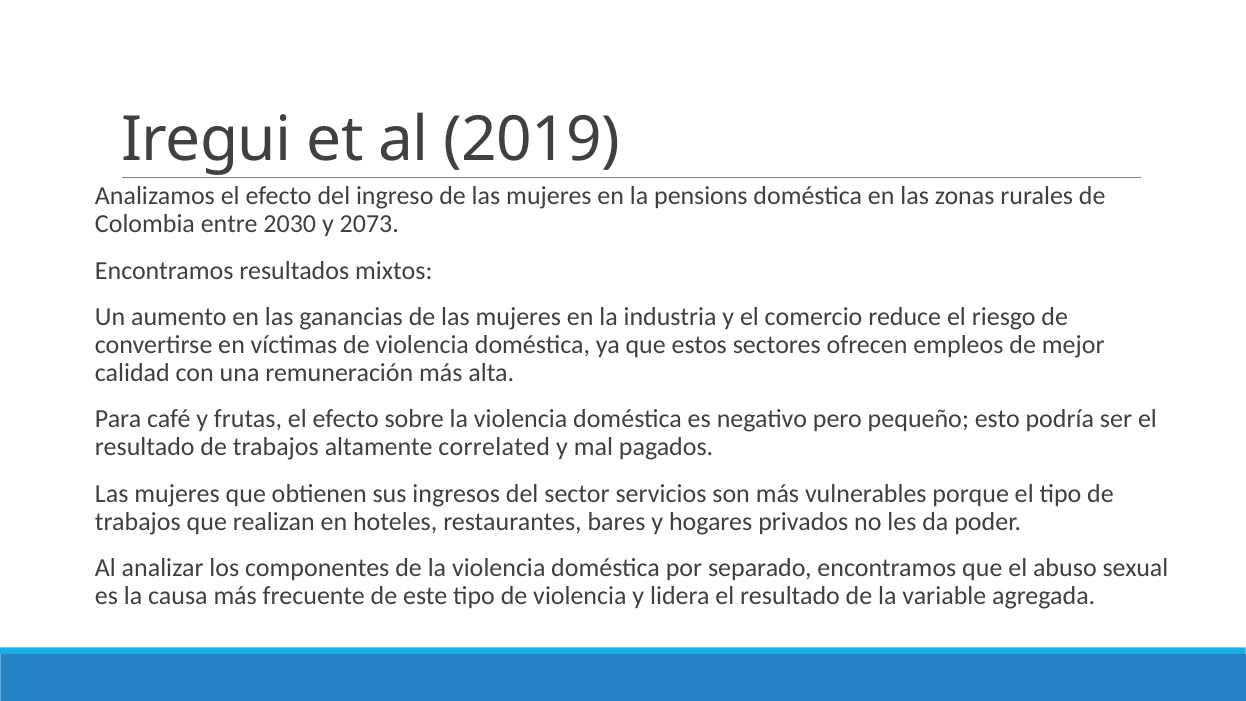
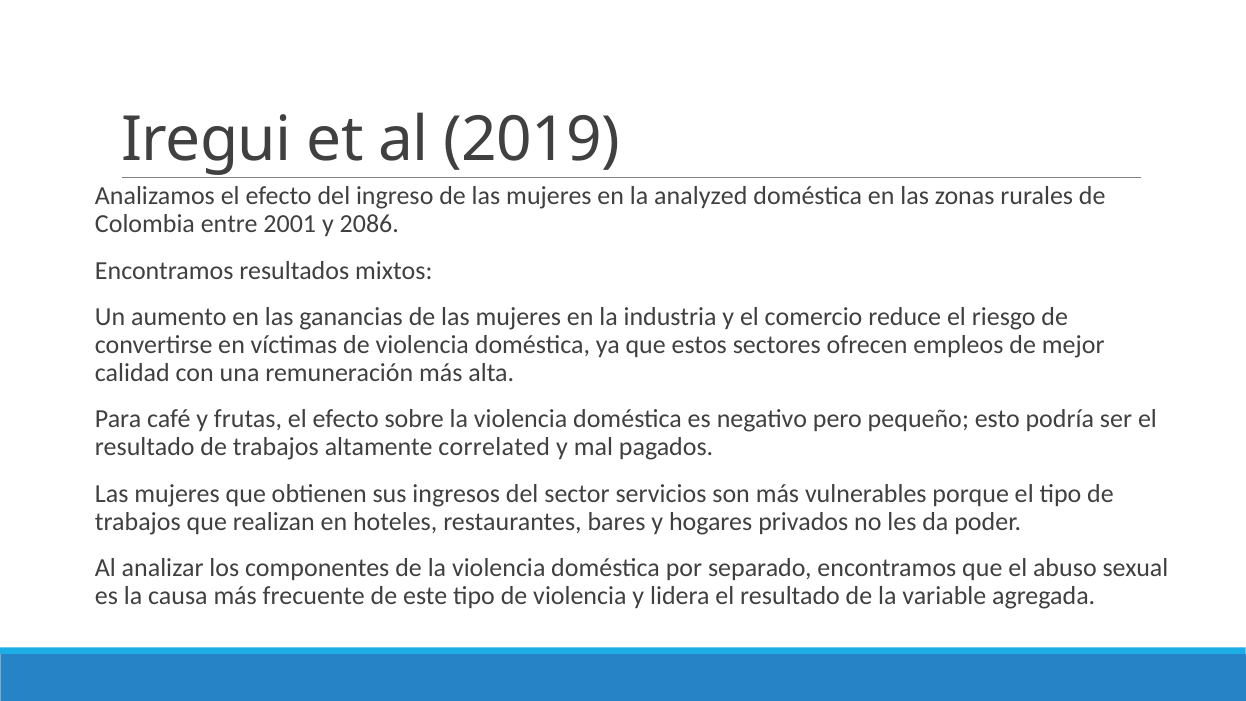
pensions: pensions -> analyzed (701, 196)
2030: 2030 -> 2001 (290, 224)
2073: 2073 -> 2086 (369, 224)
